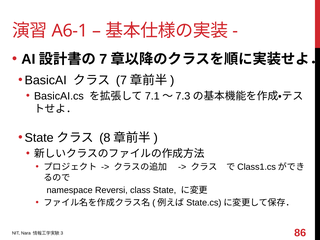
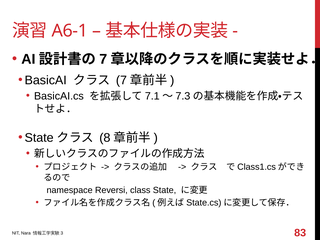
86: 86 -> 83 (300, 233)
